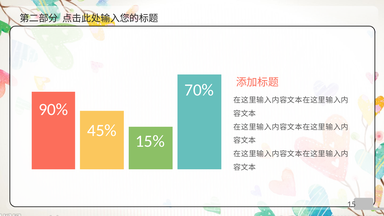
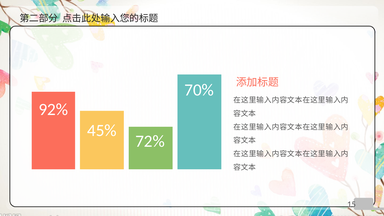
90%: 90% -> 92% (53, 110)
15%: 15% -> 72% (150, 141)
